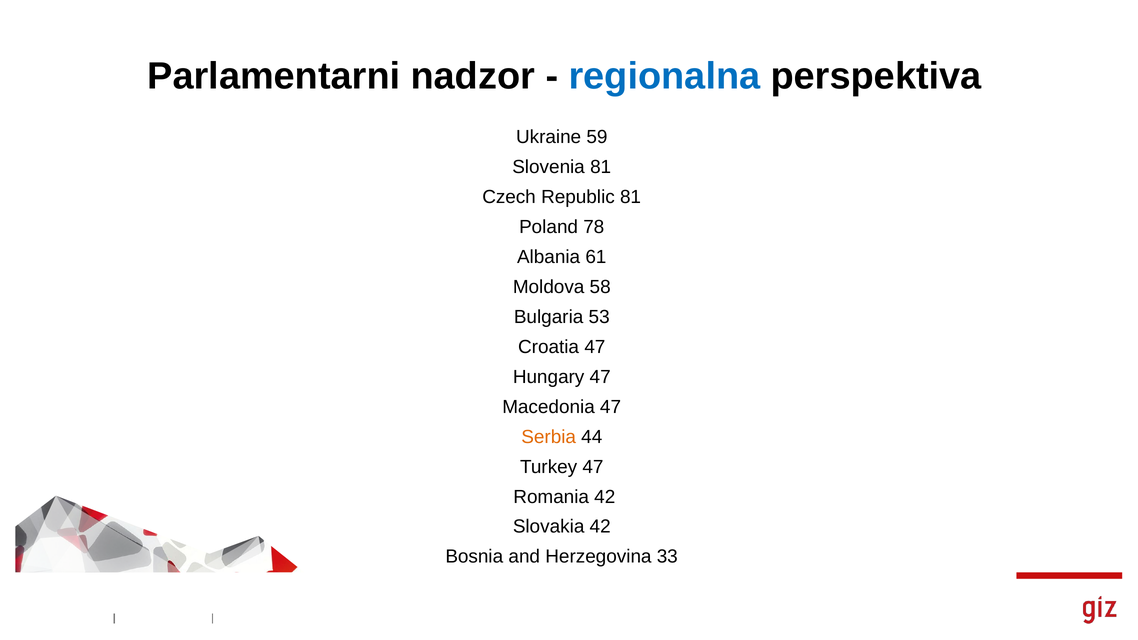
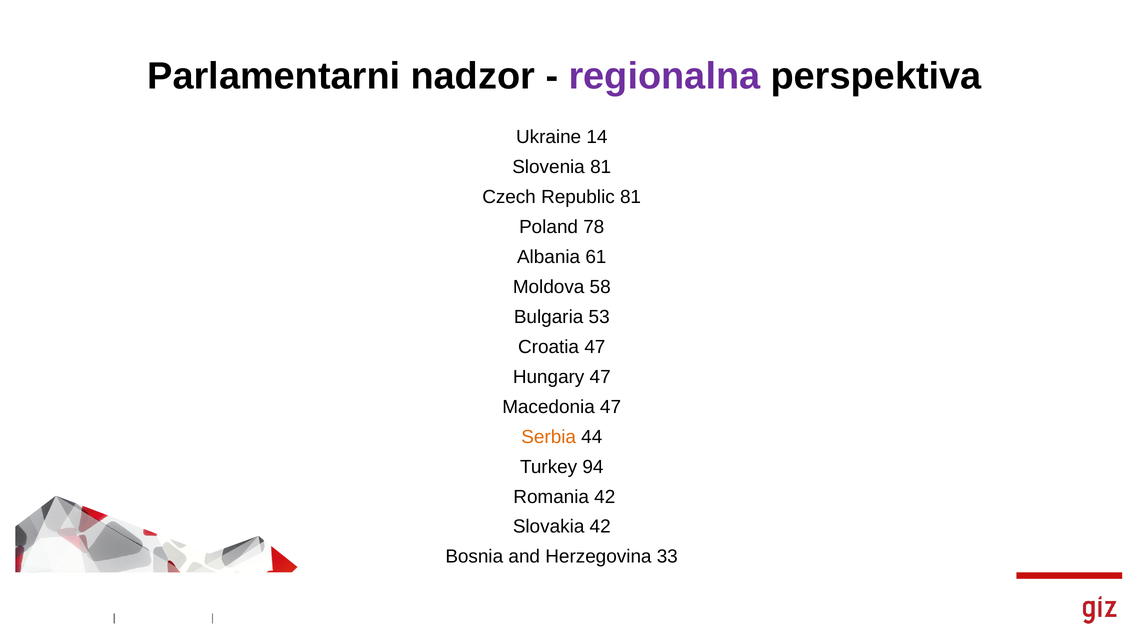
regionalna colour: blue -> purple (664, 76)
59: 59 -> 14 (597, 137)
Turkey 47: 47 -> 94 (593, 467)
